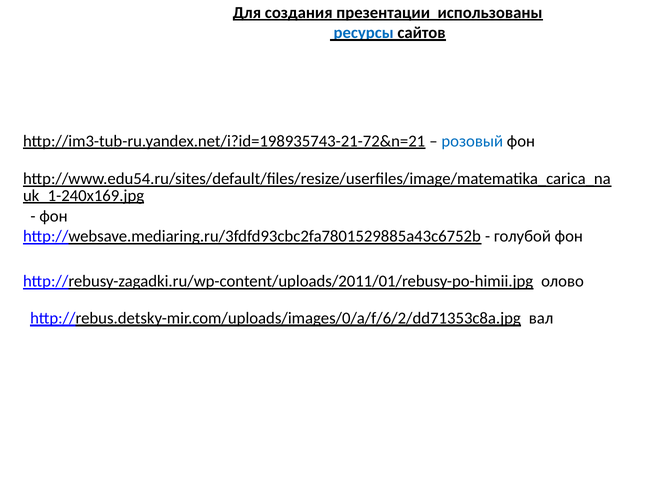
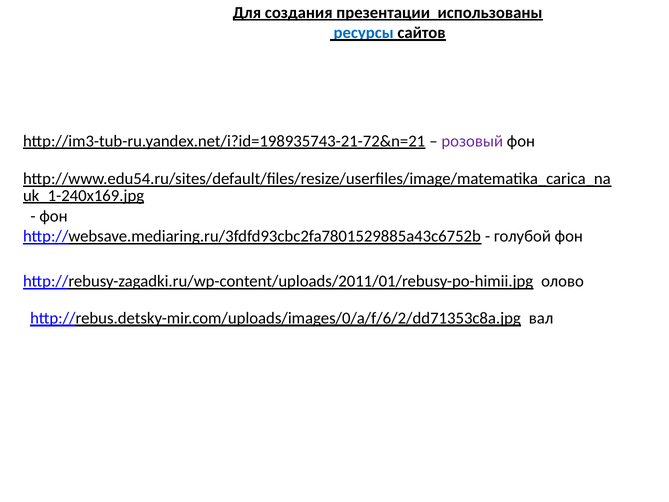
розовый colour: blue -> purple (472, 141)
